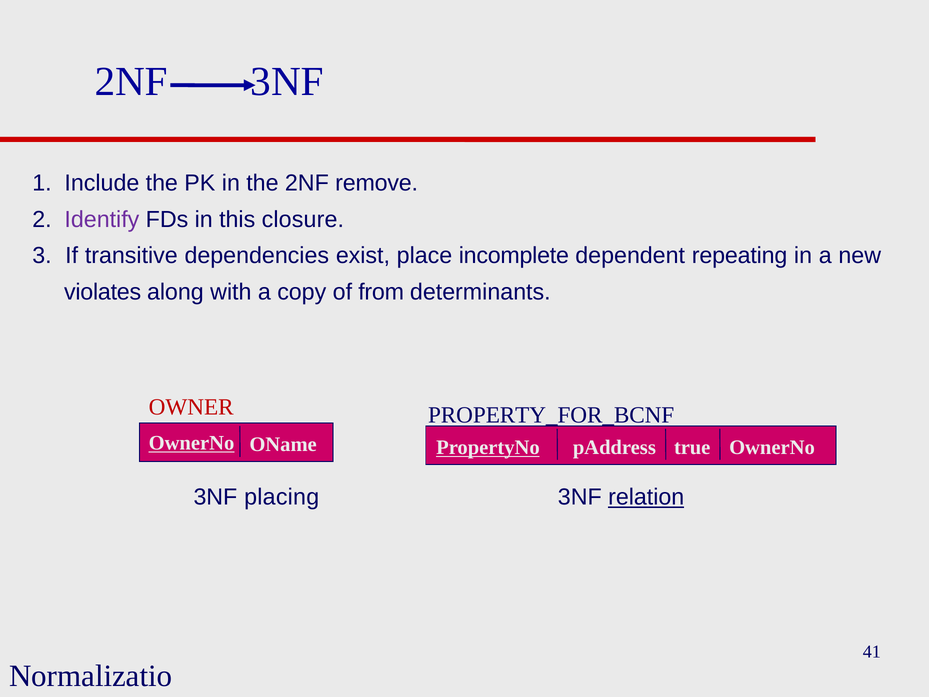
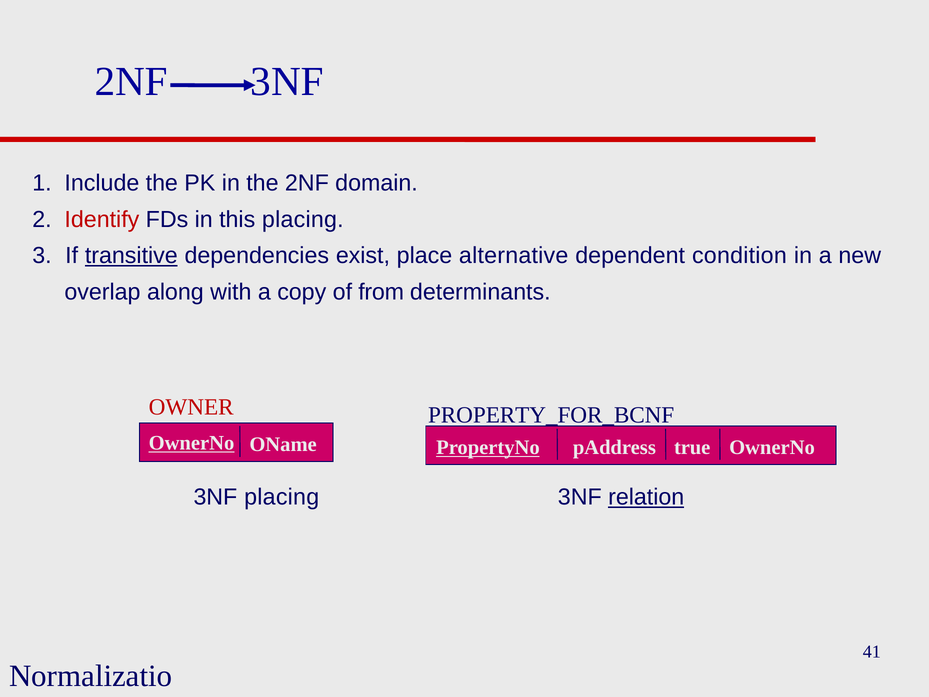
remove: remove -> domain (377, 183)
Identify colour: purple -> red (102, 219)
this closure: closure -> placing (303, 219)
transitive underline: none -> present (131, 256)
incomplete: incomplete -> alternative (514, 256)
repeating: repeating -> condition (739, 256)
violates: violates -> overlap (102, 292)
